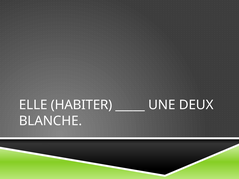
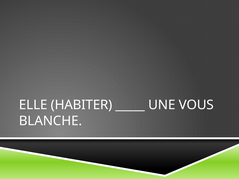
DEUX: DEUX -> VOUS (196, 105)
